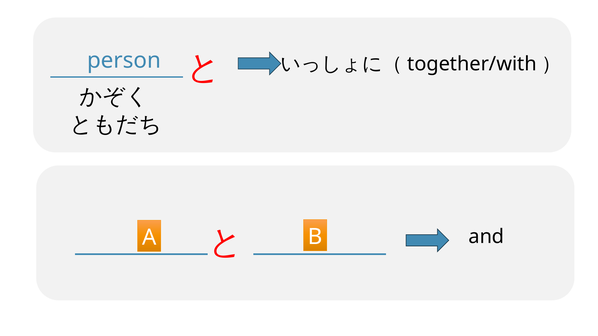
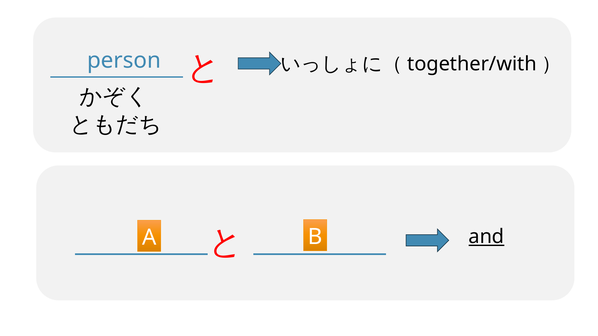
and underline: none -> present (486, 237)
